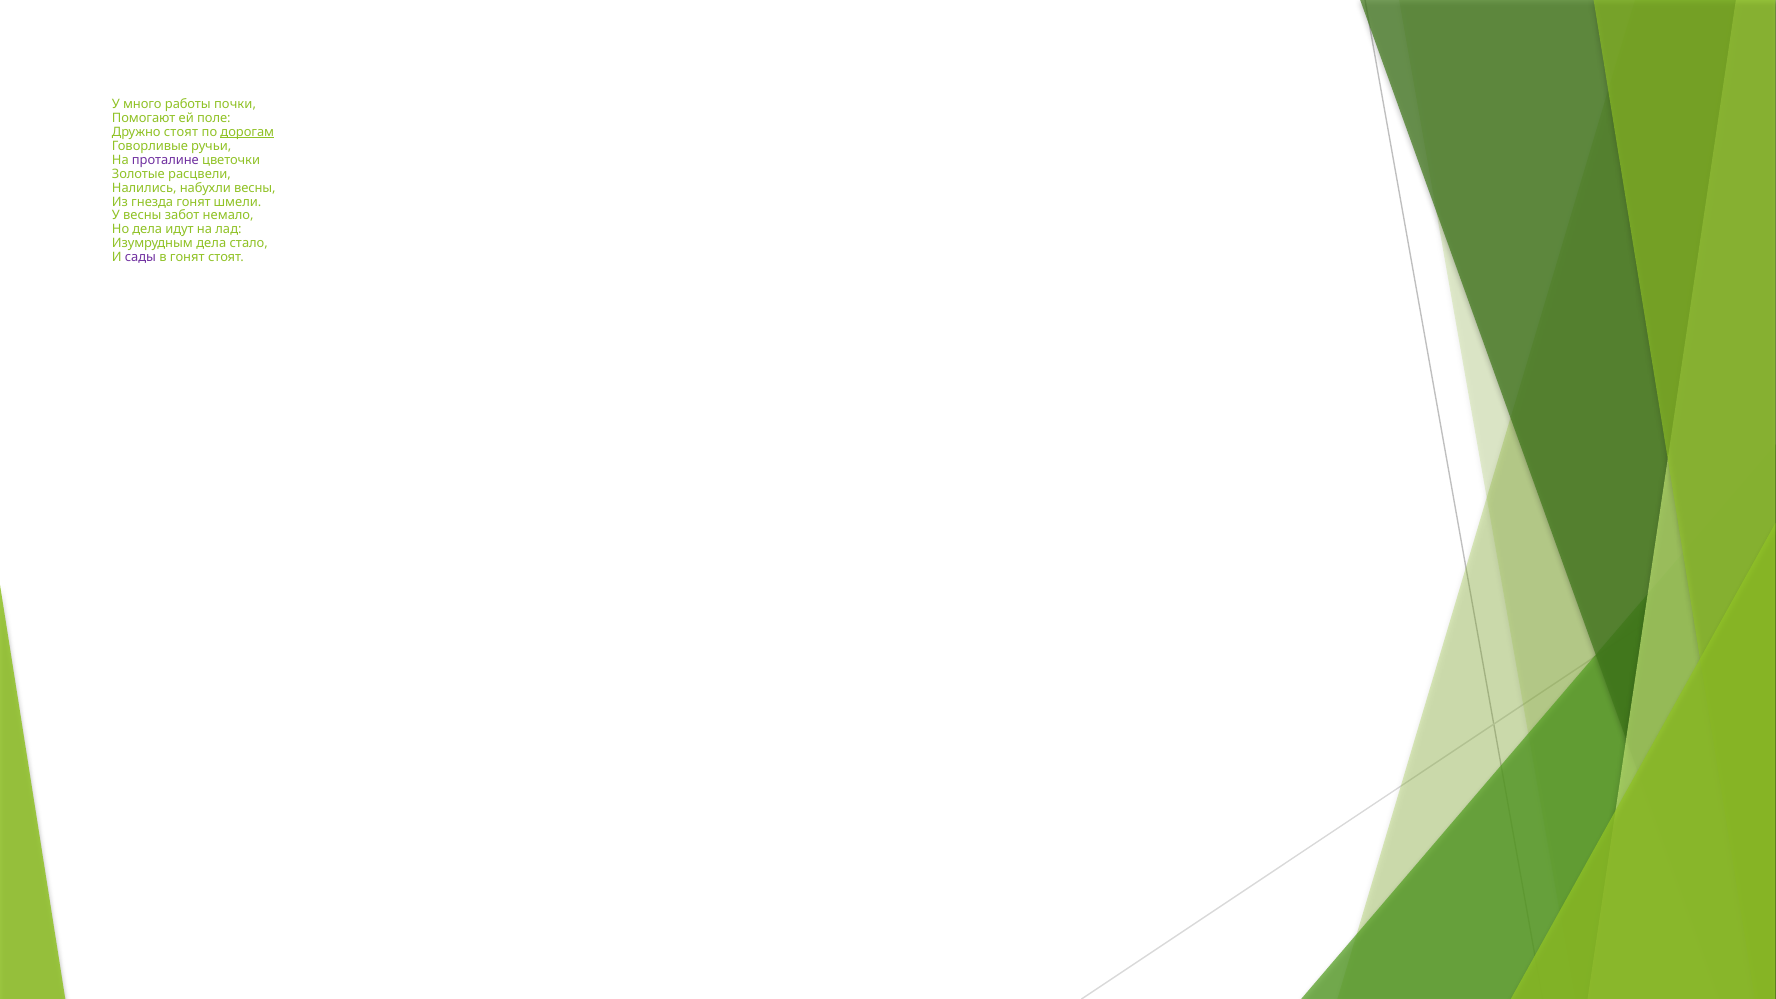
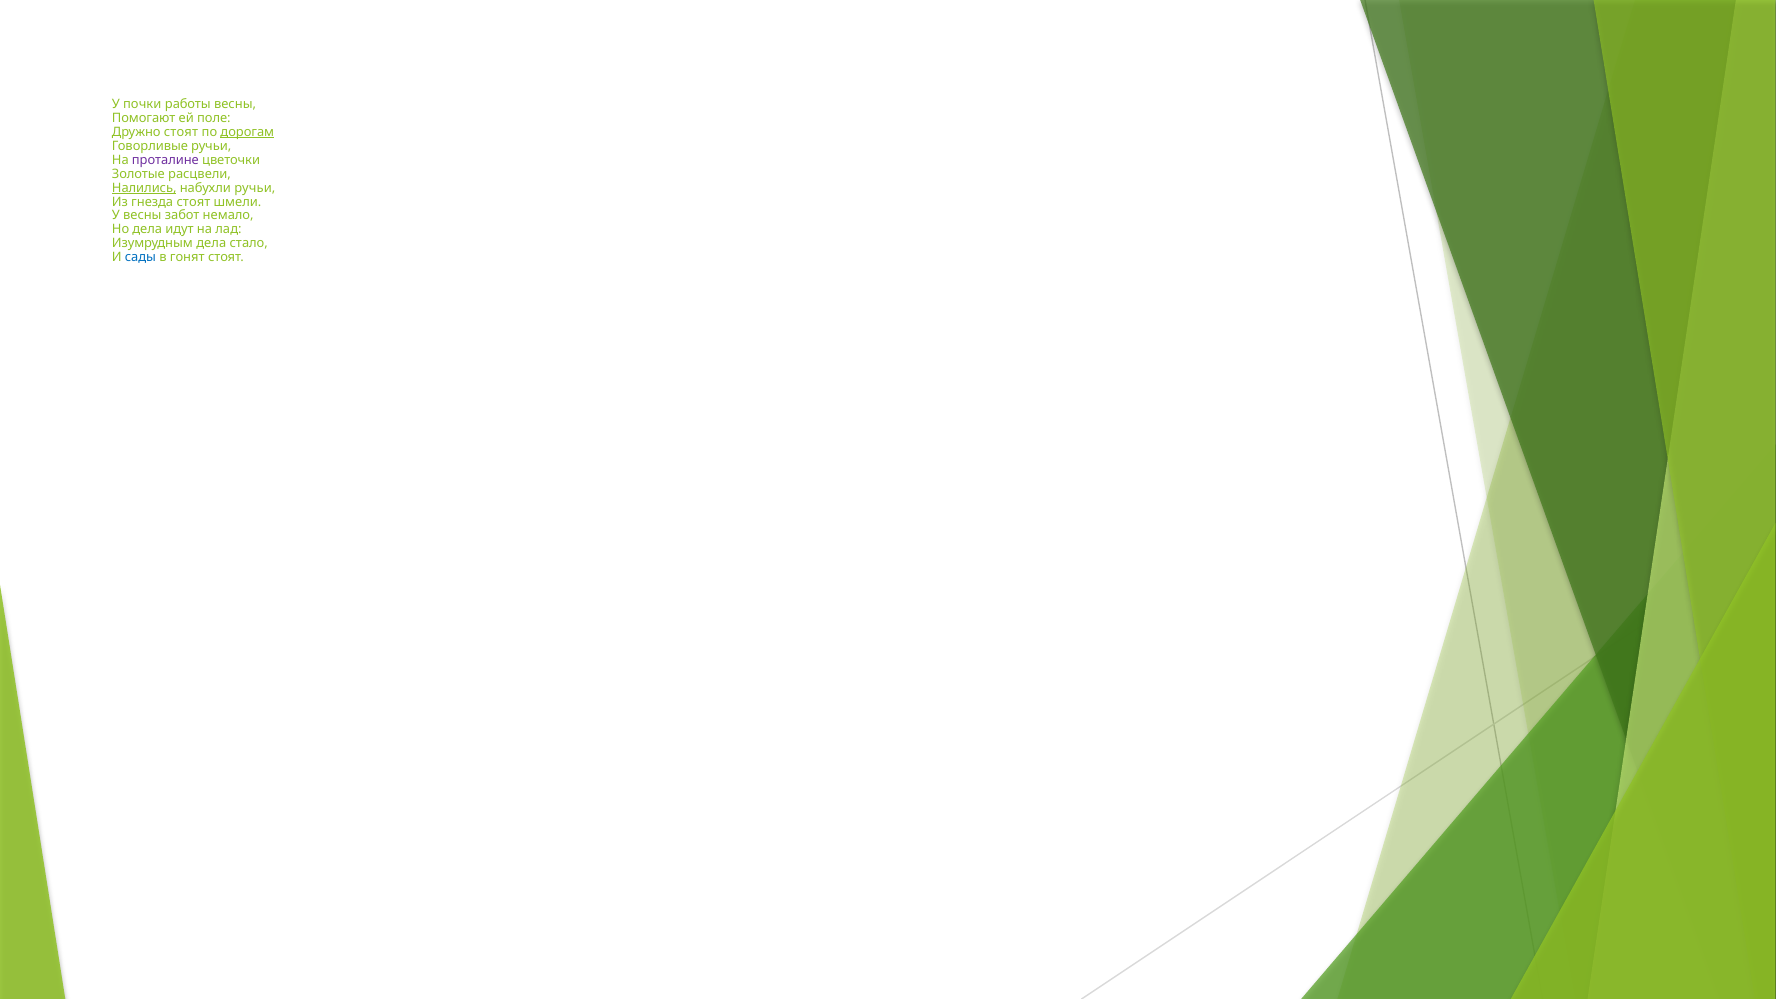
много: много -> почки (142, 104)
работы почки: почки -> весны (235, 104)
Налились underline: none -> present (144, 188)
набухли весны: весны -> ручьи (255, 188)
гнезда гонят: гонят -> стоят (193, 202)
сады colour: purple -> blue (140, 258)
